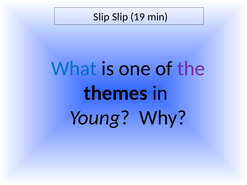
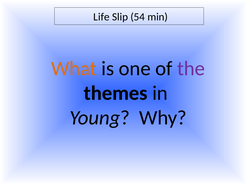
Slip: Slip -> Life (101, 17)
19: 19 -> 54 (138, 17)
What colour: blue -> orange (74, 69)
